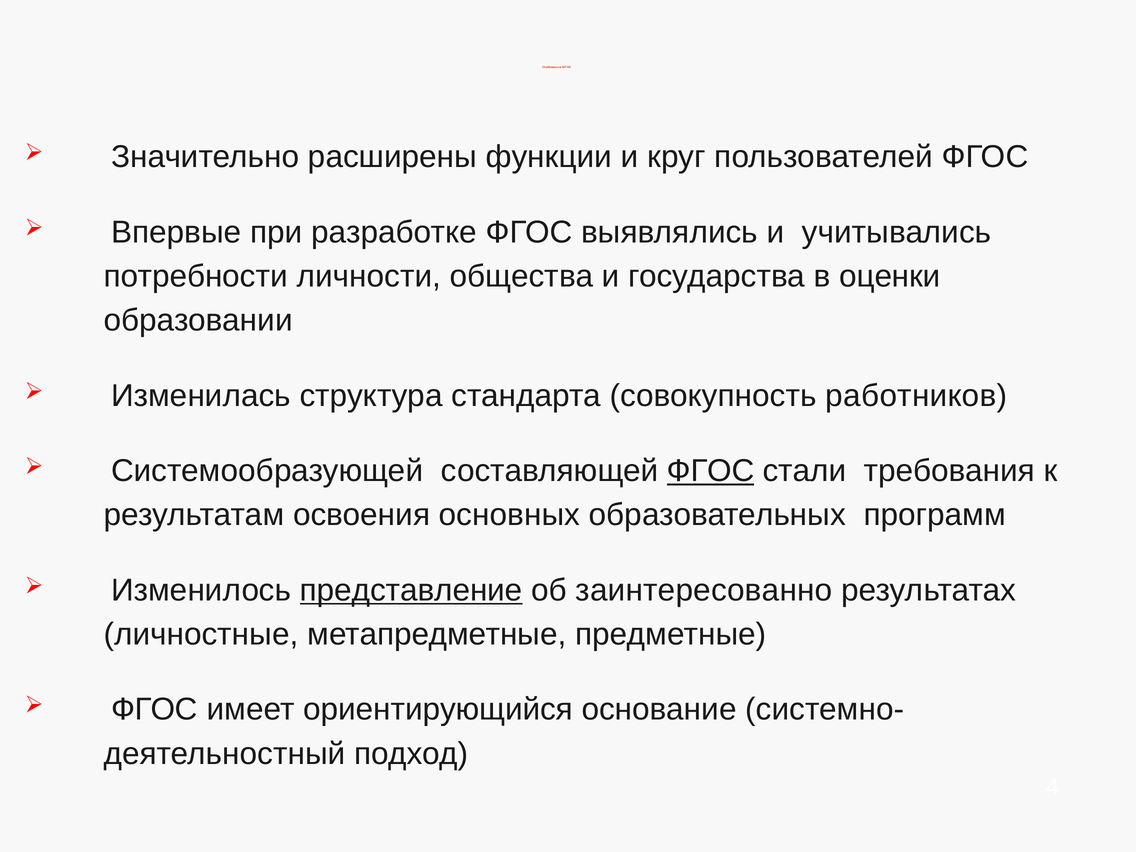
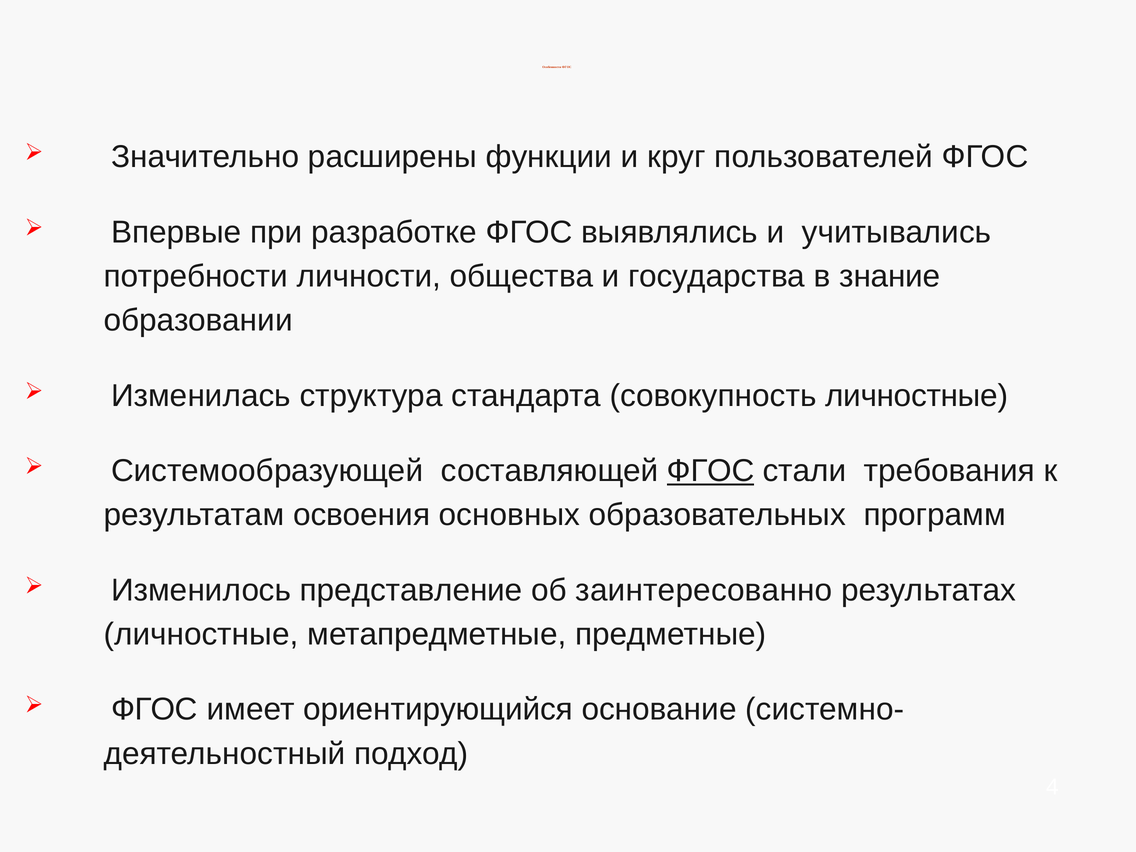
оценки: оценки -> знание (890, 276)
совокупность работников: работников -> личностные (917, 396)
представление underline: present -> none (411, 590)
